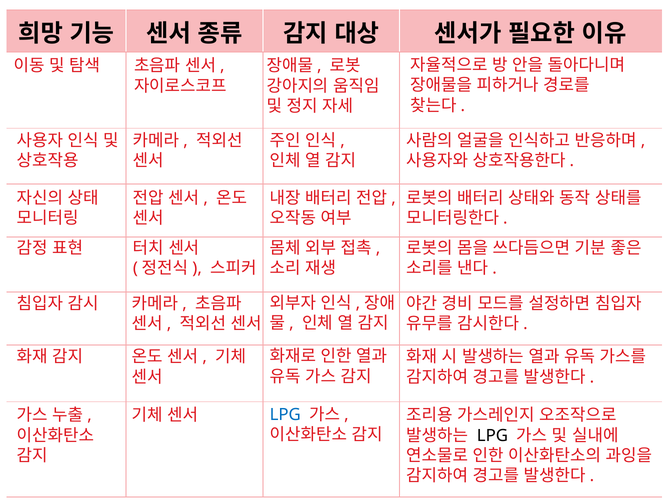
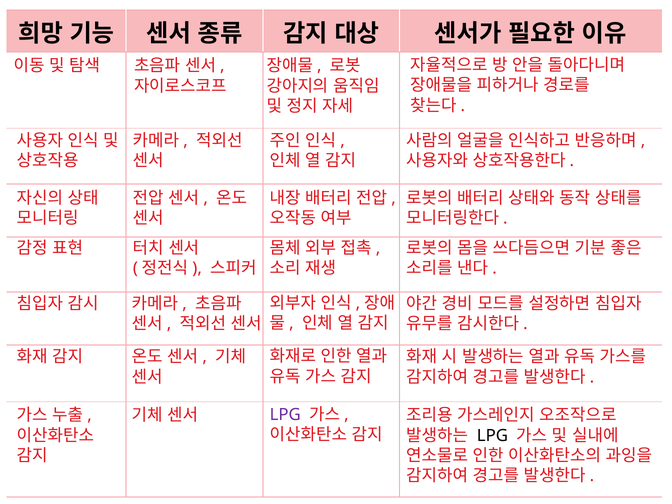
LPG colour: blue -> purple (285, 415)
